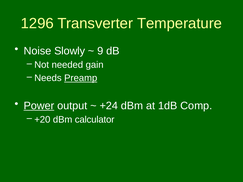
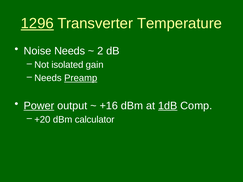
1296 underline: none -> present (37, 24)
Noise Slowly: Slowly -> Needs (70, 51)
9: 9 -> 2 (100, 51)
needed: needed -> isolated (67, 65)
+24: +24 -> +16 (109, 106)
1dB underline: none -> present (168, 106)
